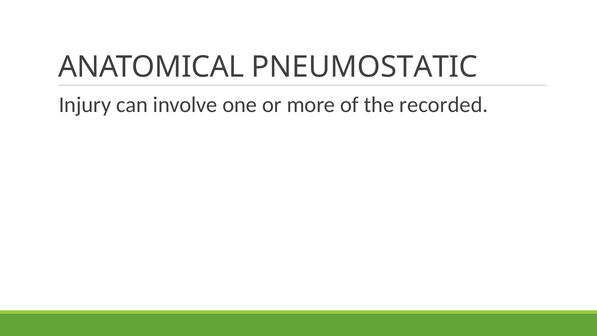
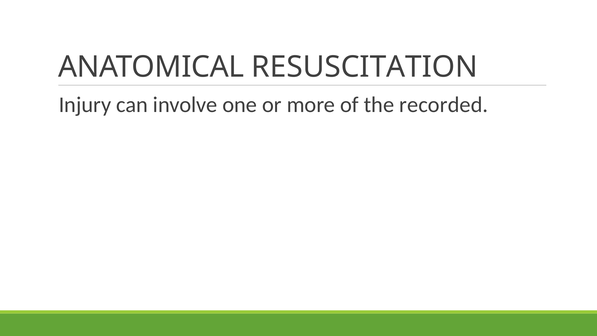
PNEUMOSTATIC: PNEUMOSTATIC -> RESUSCITATION (365, 67)
